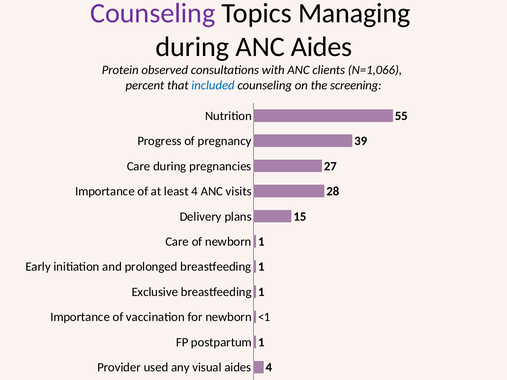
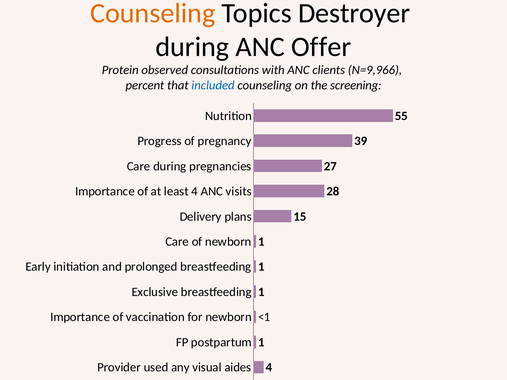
Counseling colour: purple -> orange (153, 13)
Managing: Managing -> Destroyer (354, 13)
ANC Aides: Aides -> Offer (321, 47)
N=1,066: N=1,066 -> N=9,966 (375, 70)
